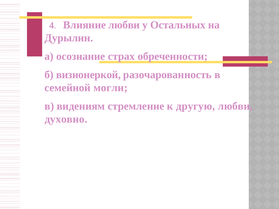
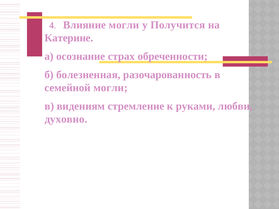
Влияние любви: любви -> могли (124, 25)
Остальных: Остальных -> Получится (178, 25)
Дурылин: Дурылин -> Катерине (69, 38)
визионеркой: визионеркой -> болезненная (88, 75)
другую: другую -> руками (196, 106)
